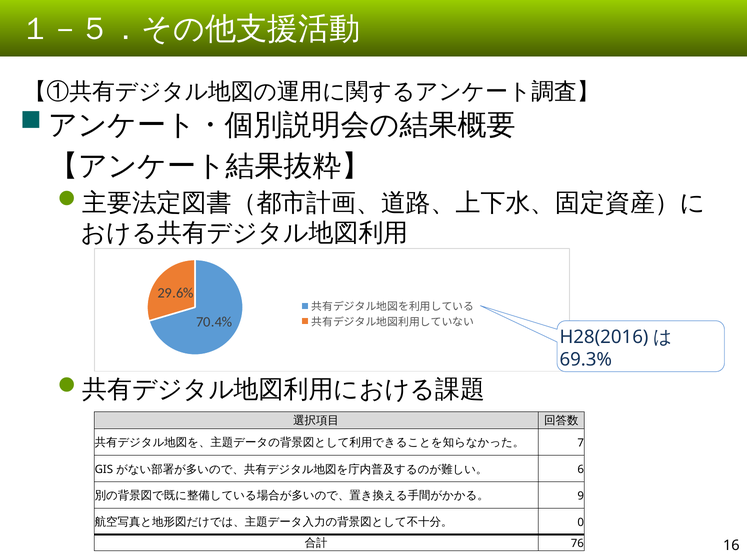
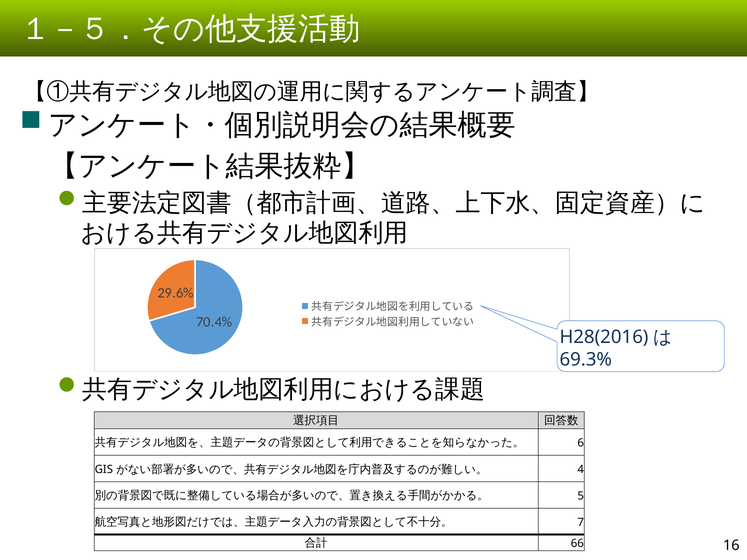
7: 7 -> 6 (581, 443)
6: 6 -> 4 (581, 470)
9: 9 -> 5 (581, 496)
0: 0 -> 7 (581, 523)
76: 76 -> 66 (577, 544)
